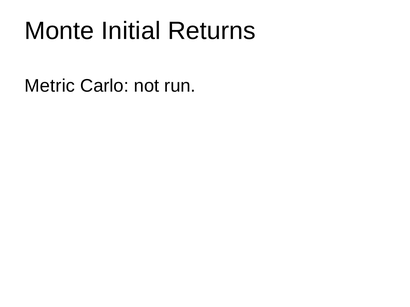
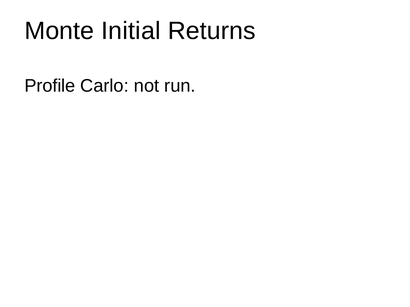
Metric: Metric -> Profile (50, 86)
